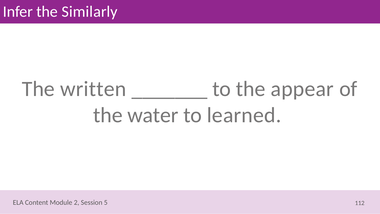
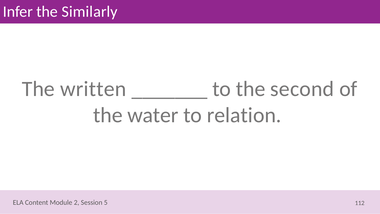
appear: appear -> second (302, 89)
learned: learned -> relation (244, 115)
